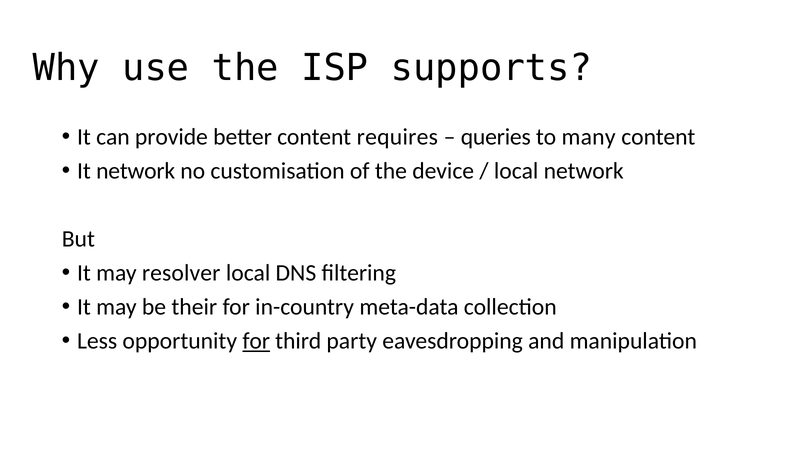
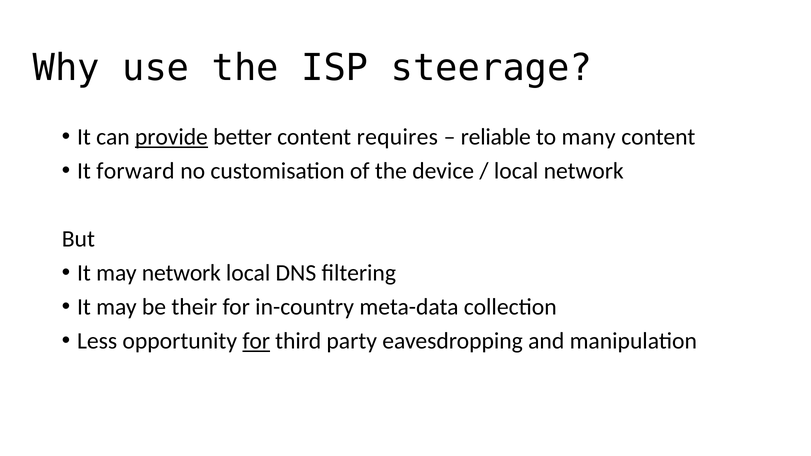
supports: supports -> steerage (491, 68)
provide underline: none -> present (171, 137)
queries: queries -> reliable (496, 137)
It network: network -> forward (135, 171)
may resolver: resolver -> network (181, 273)
